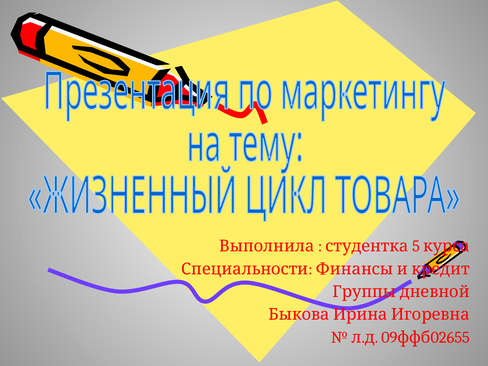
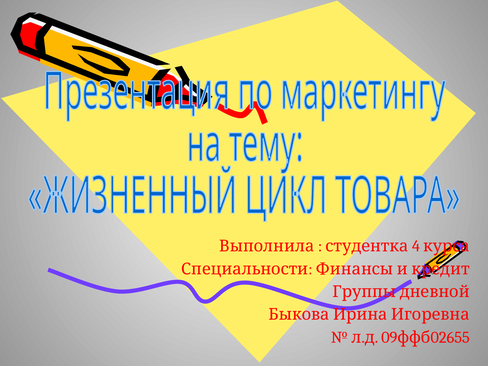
5: 5 -> 4 (416, 246)
